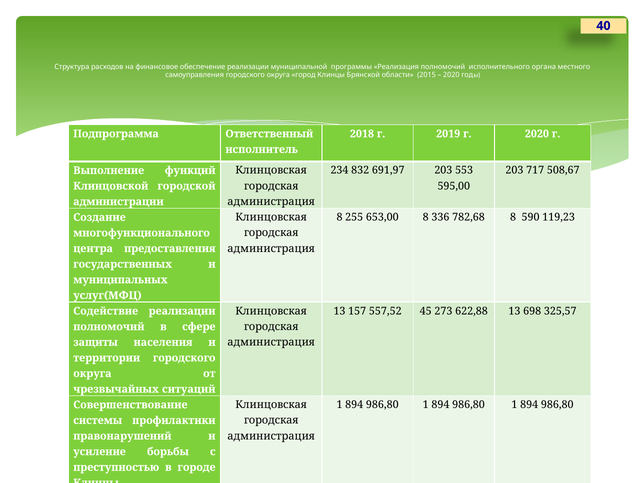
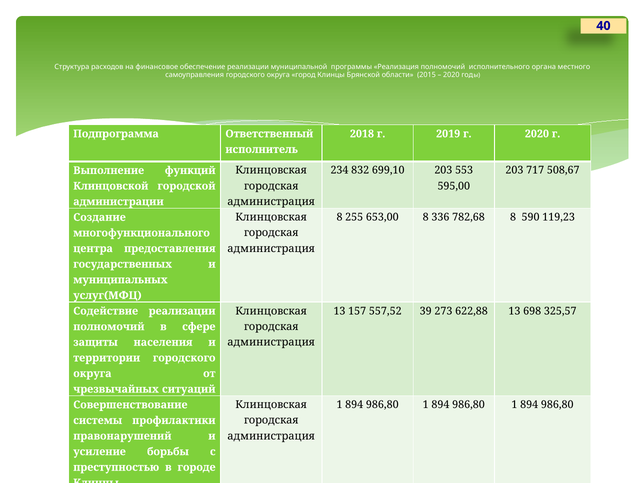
691,97: 691,97 -> 699,10 (388, 170)
45: 45 -> 39 (426, 311)
